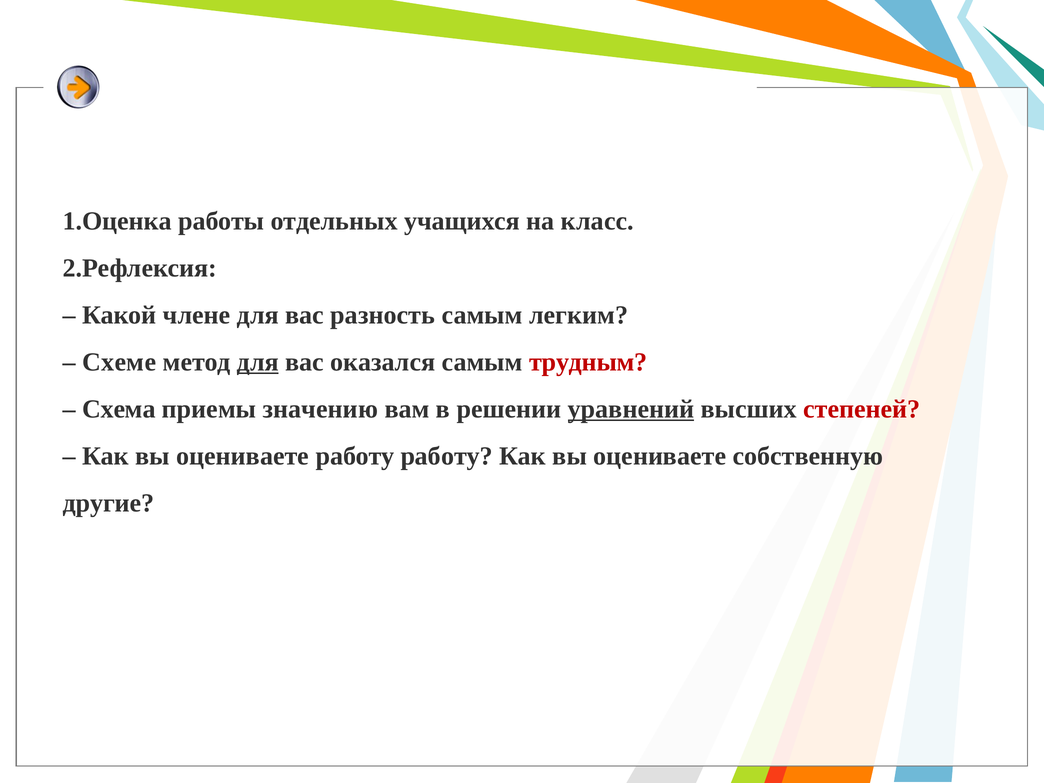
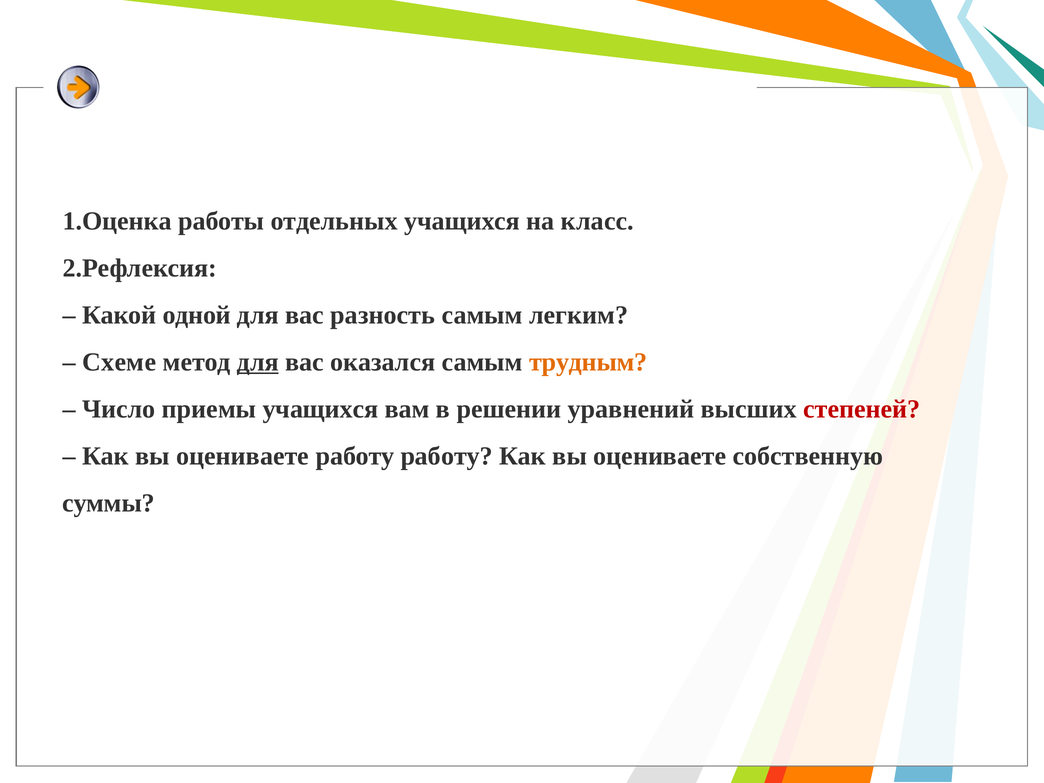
члене: члене -> одной (197, 315)
трудным colour: red -> orange (588, 362)
Схема: Схема -> Число (119, 409)
приемы значению: значению -> учащихся (320, 409)
уравнений underline: present -> none (631, 409)
другие: другие -> суммы (109, 503)
